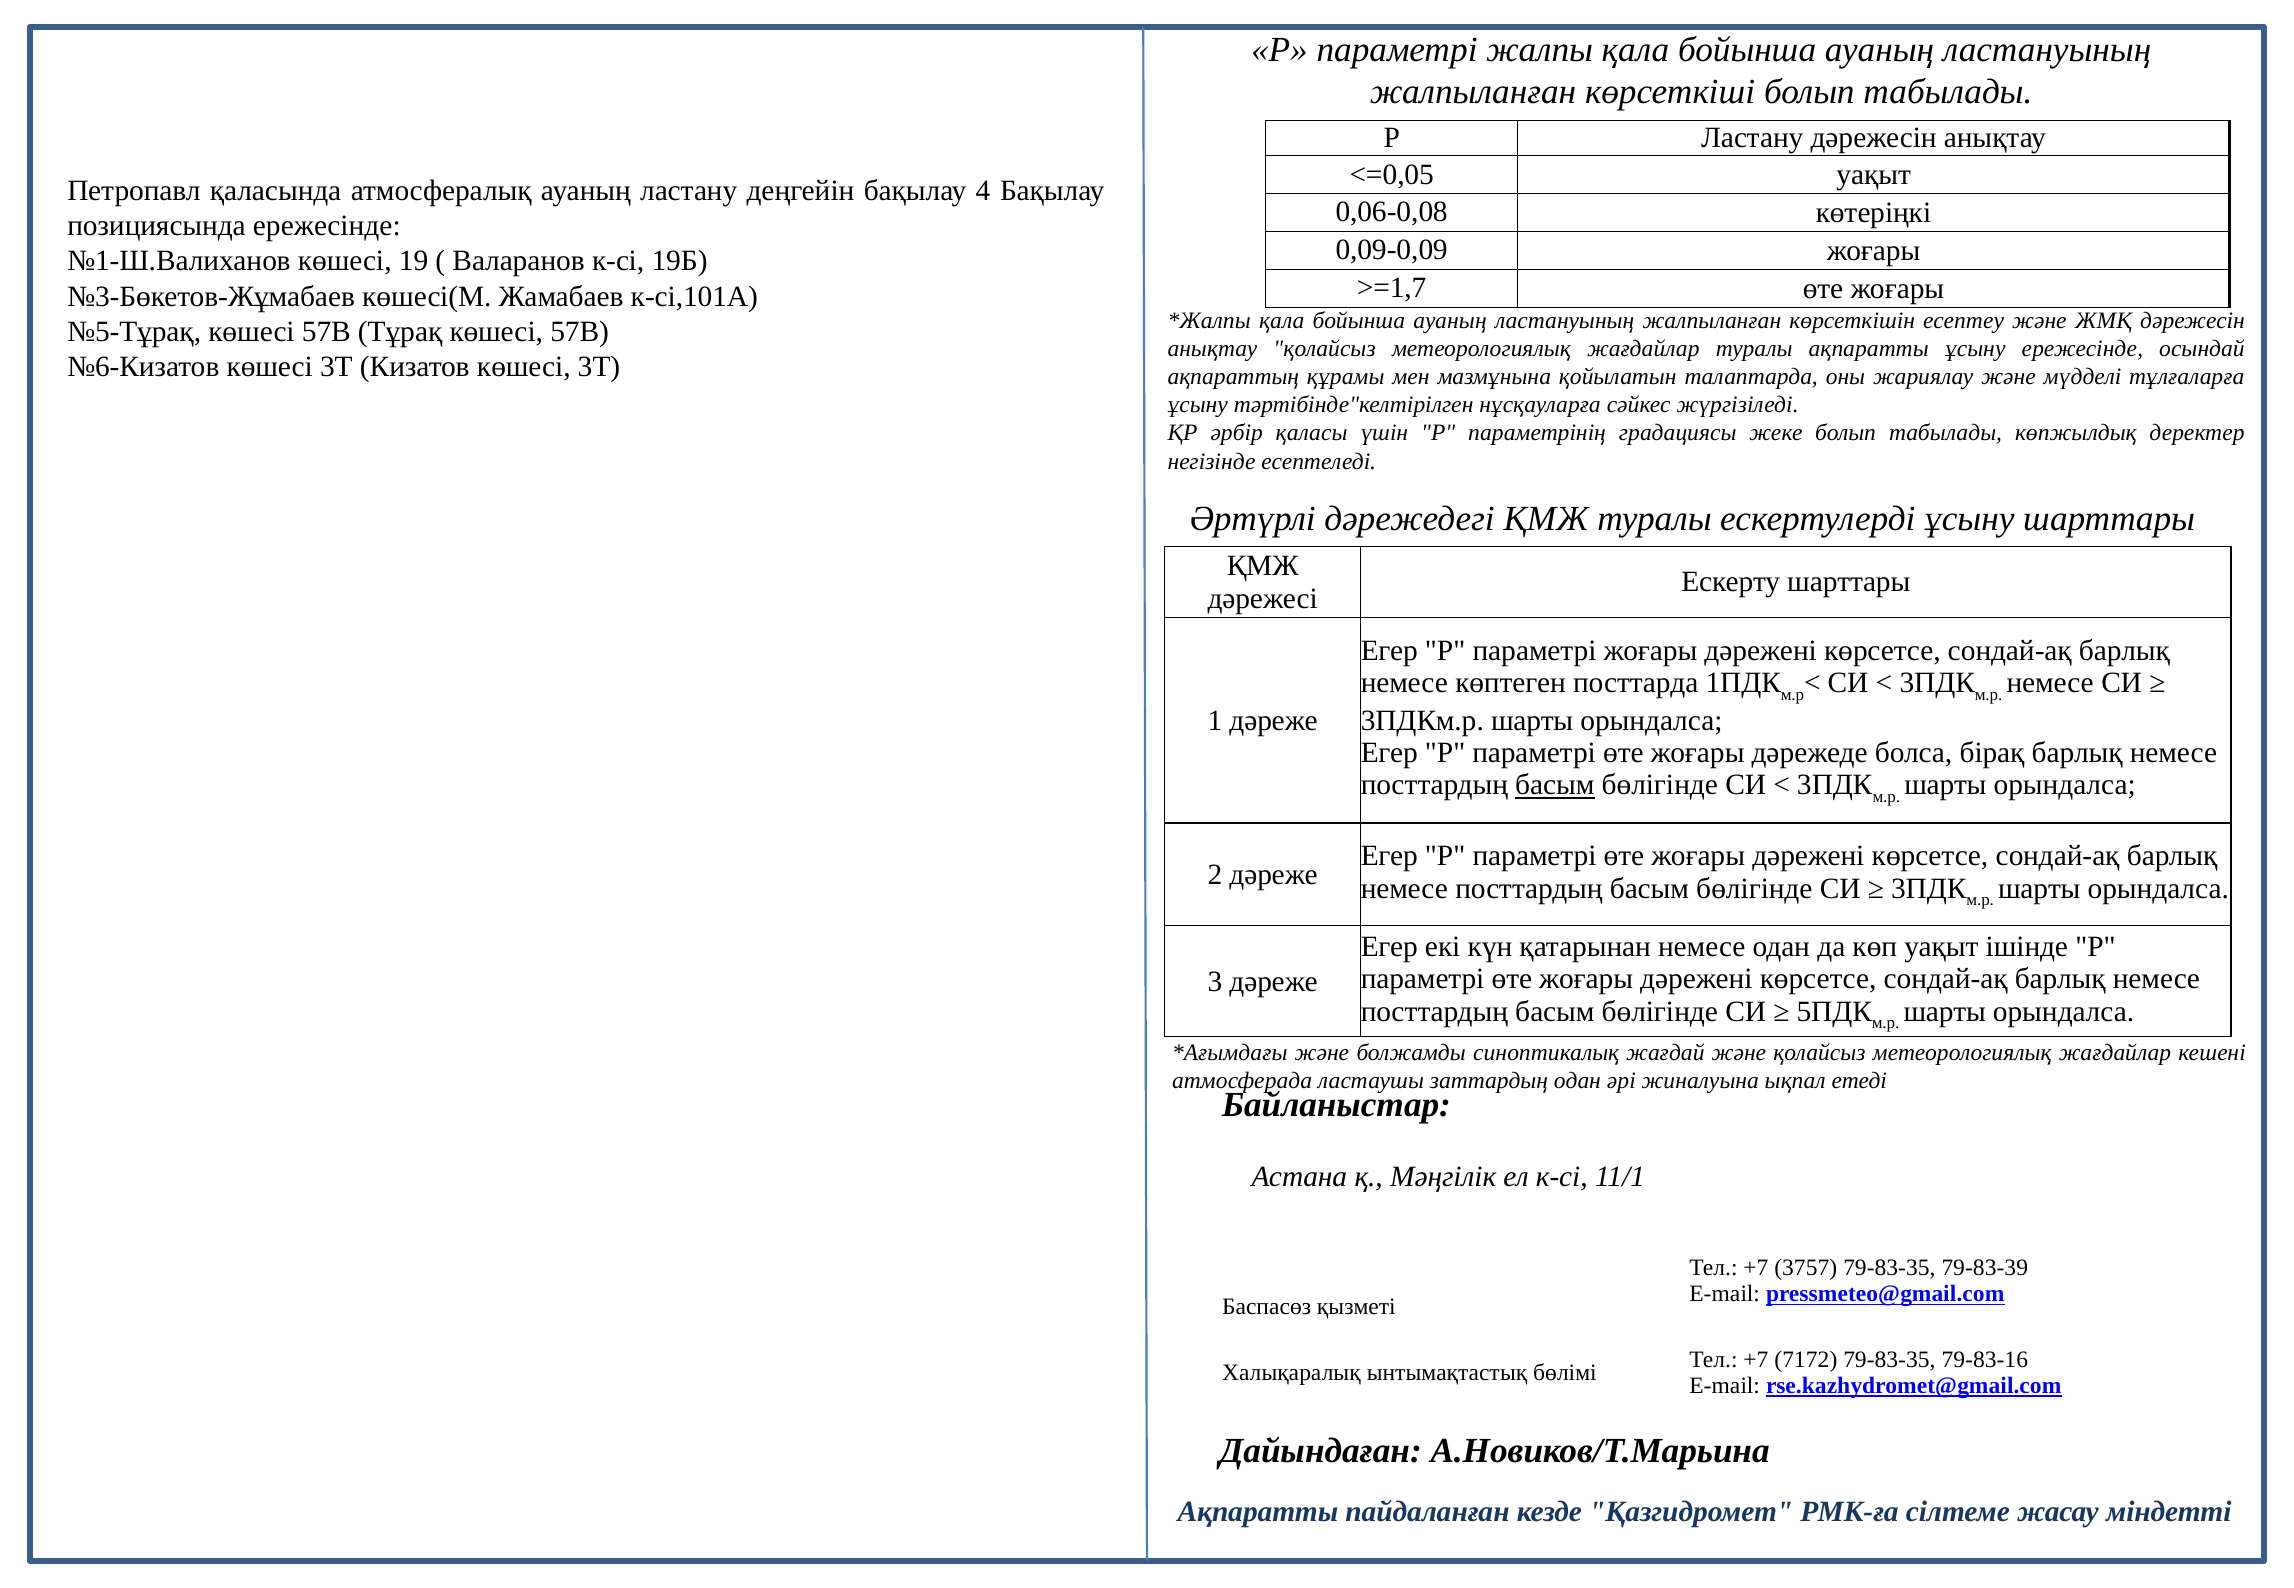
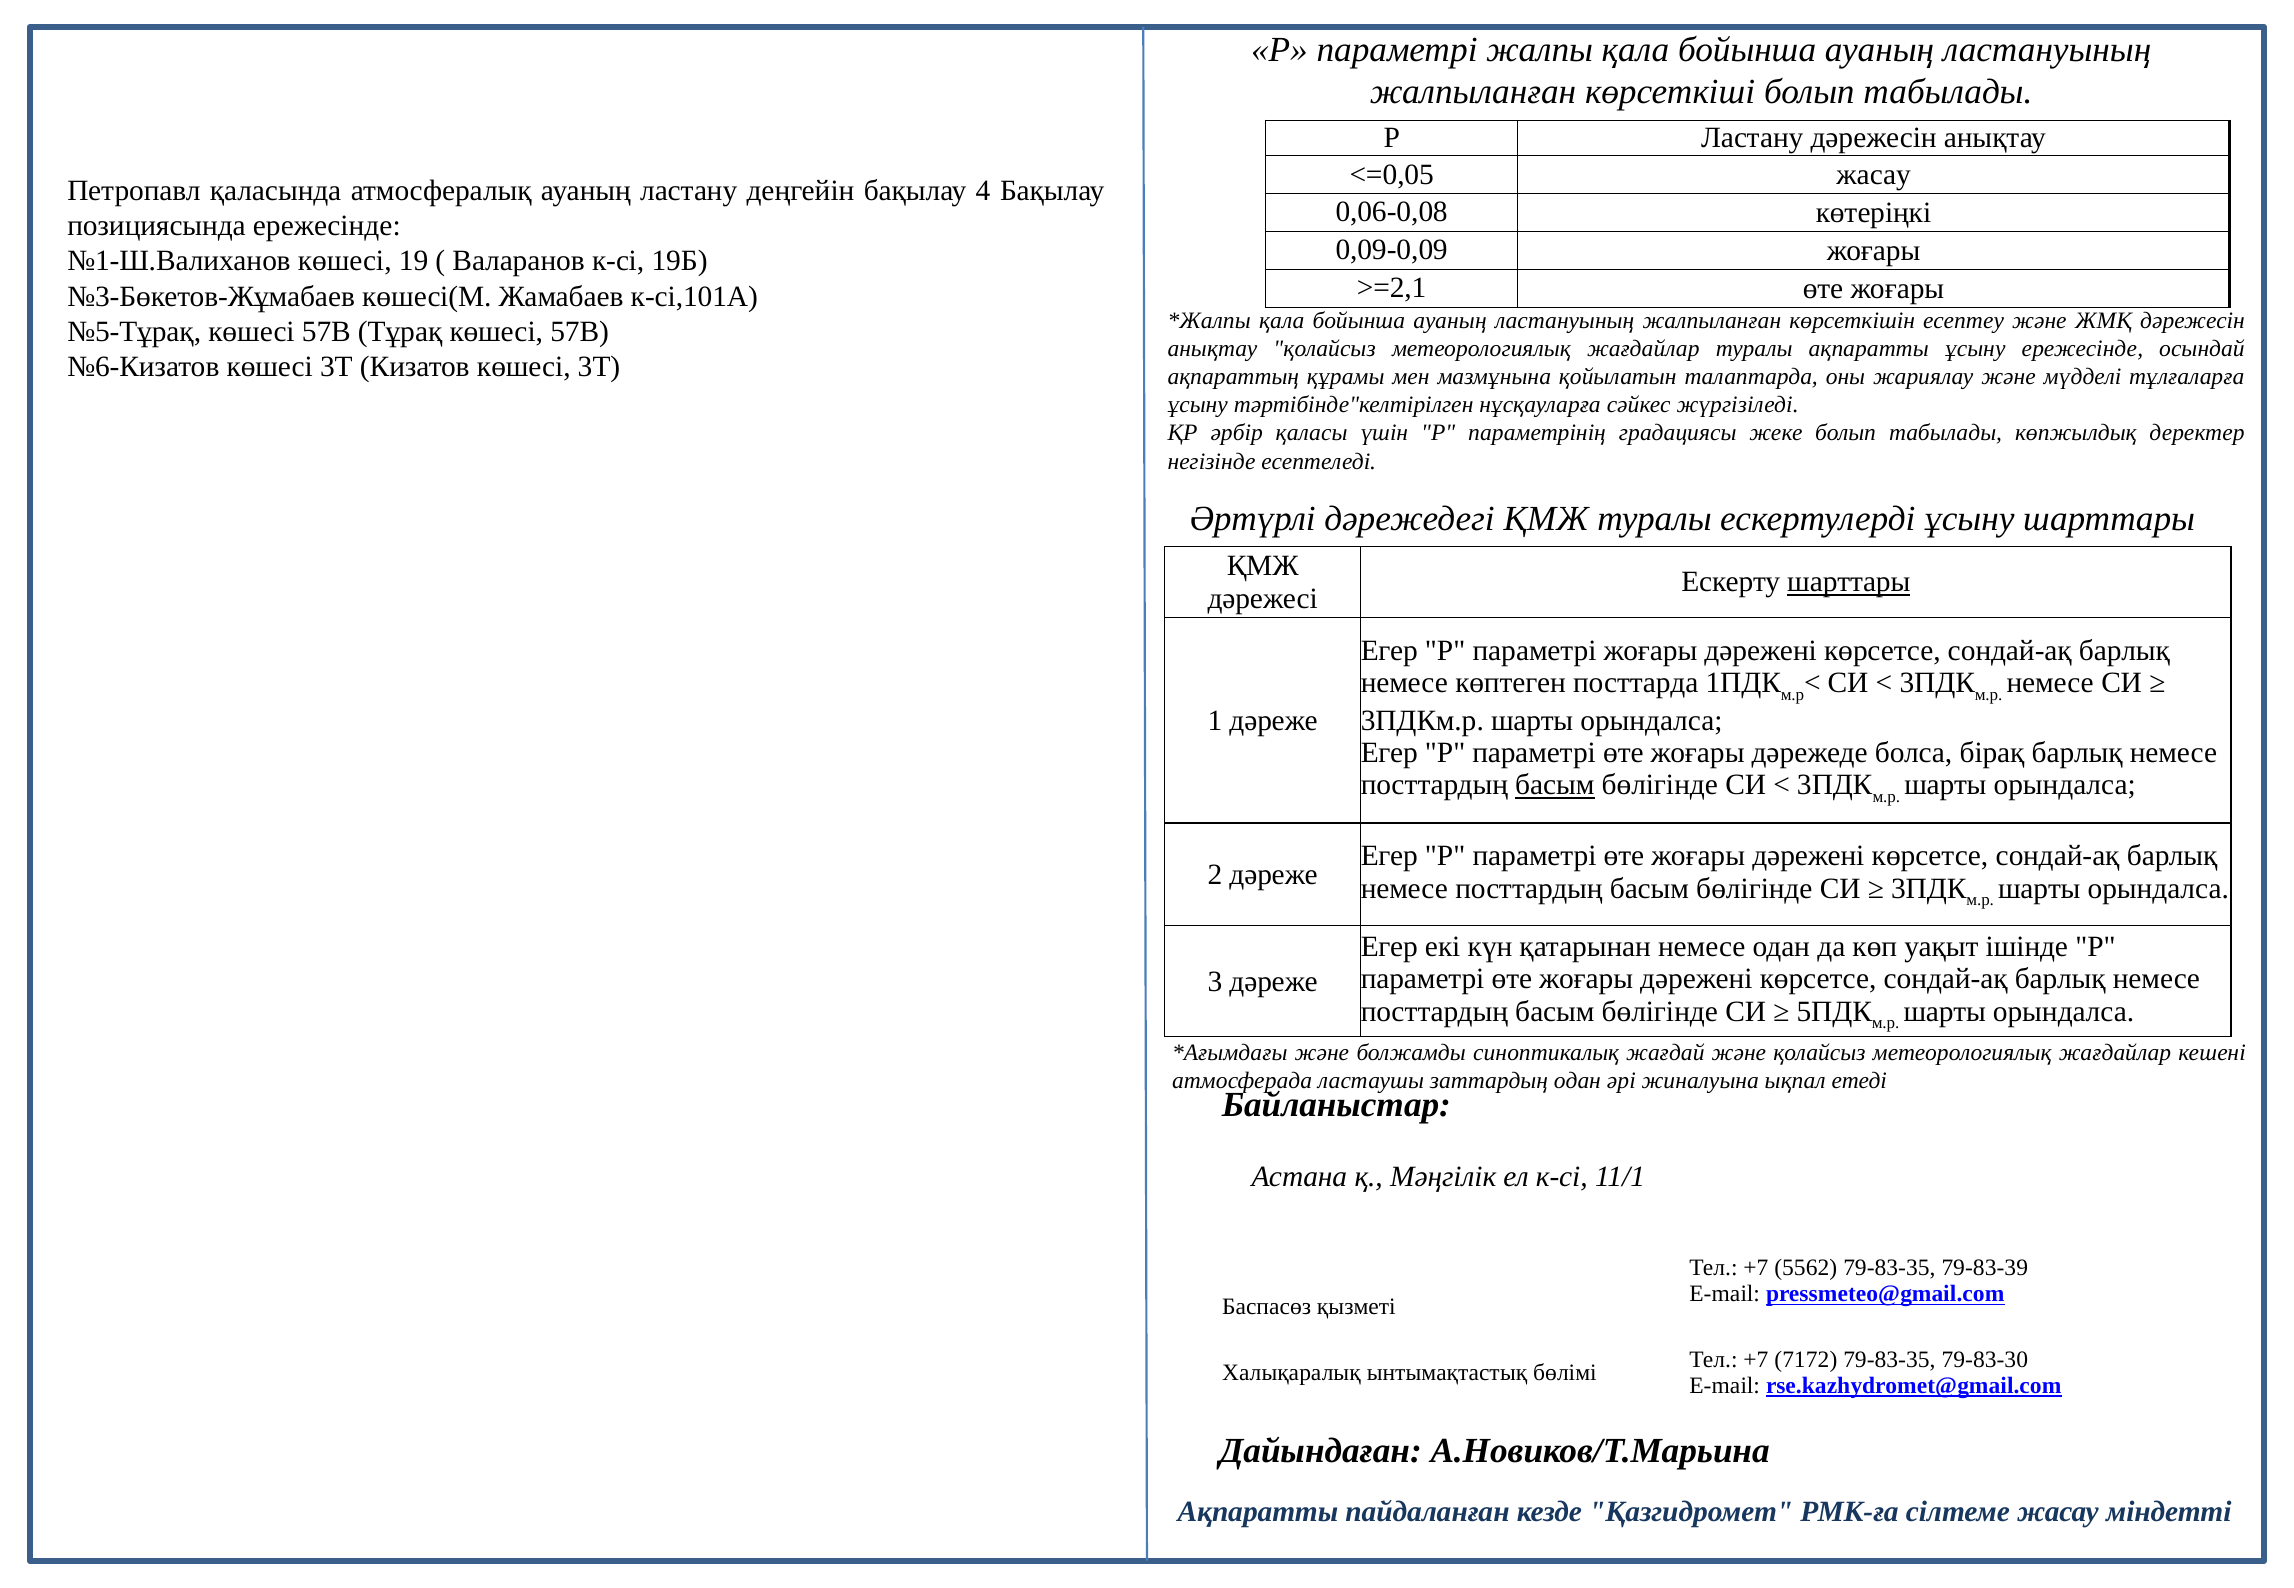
<=0,05 уақыт: уақыт -> жасау (1874, 175)
>=1,7: >=1,7 -> >=2,1 (1392, 288)
шарттары underline: none -> present (1849, 582)
3757: 3757 -> 5562 (1806, 1268)
79-83-16: 79-83-16 -> 79-83-30 (1985, 1360)
